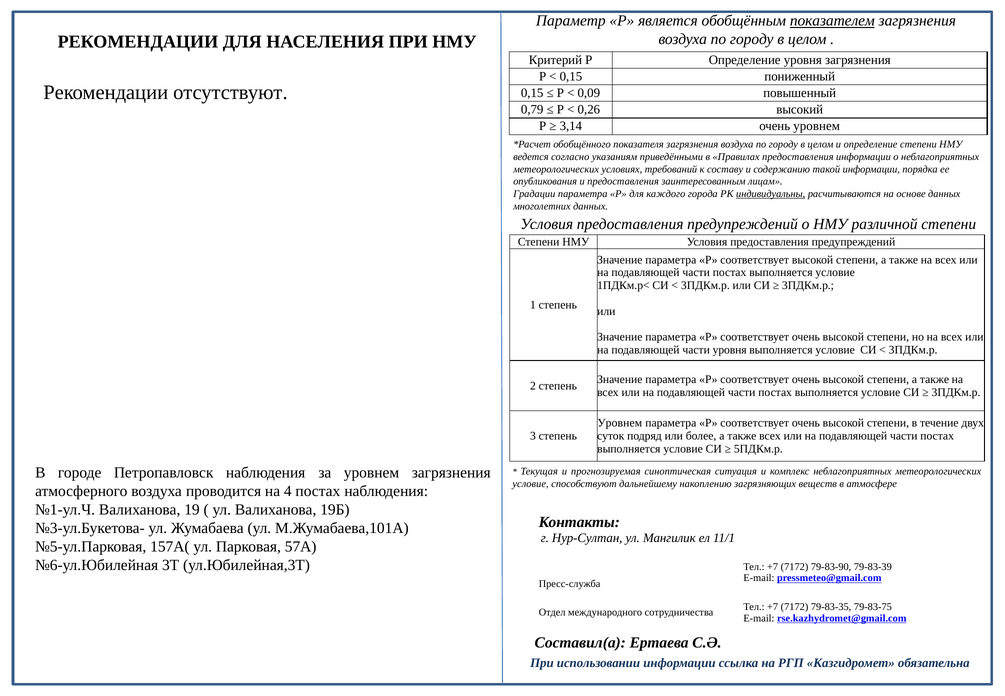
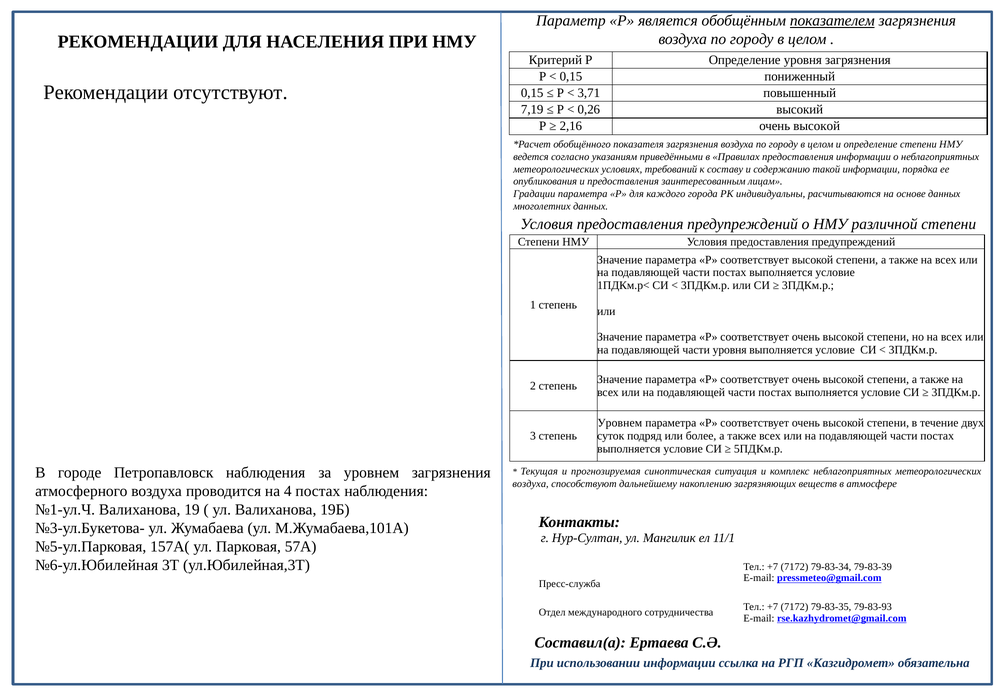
0,09: 0,09 -> 3,71 (589, 93)
0,79: 0,79 -> 7,19 (532, 110)
3,14: 3,14 -> 2,16 (571, 126)
уровнем: уровнем -> высокой (817, 126)
индивидуальны underline: present -> none (771, 194)
условие: условие -> воздуха (531, 483)
79-83-90: 79-83-90 -> 79-83-34 (831, 566)
79-83-75: 79-83-75 -> 79-83-93 (873, 607)
